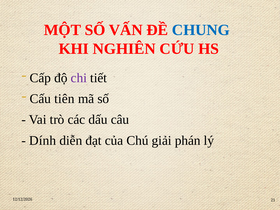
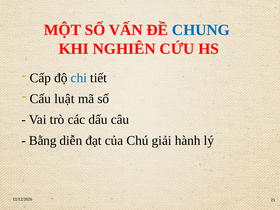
chi colour: purple -> blue (79, 78)
tiên: tiên -> luật (64, 99)
Dính: Dính -> Bằng (43, 140)
phán: phán -> hành (188, 140)
